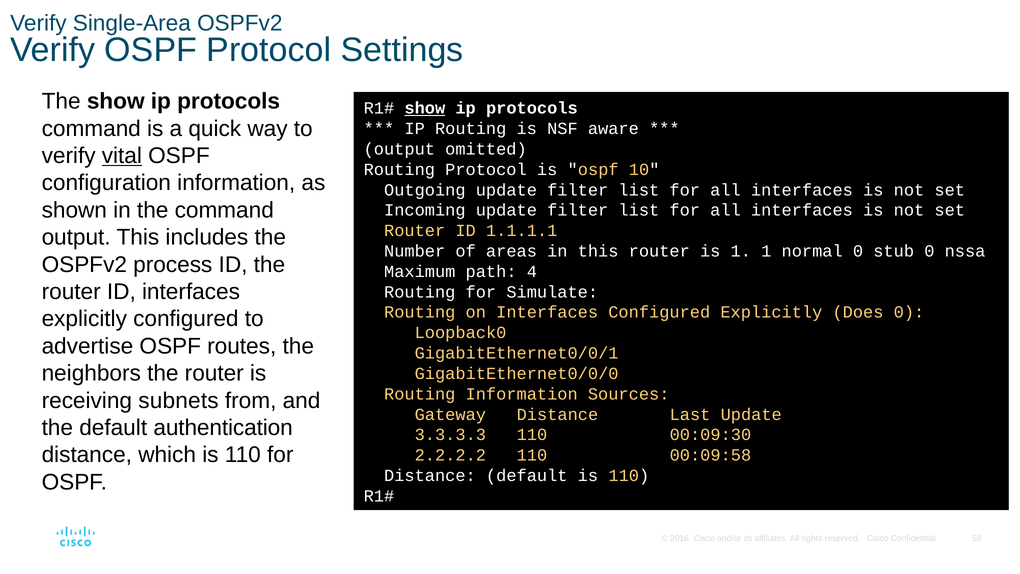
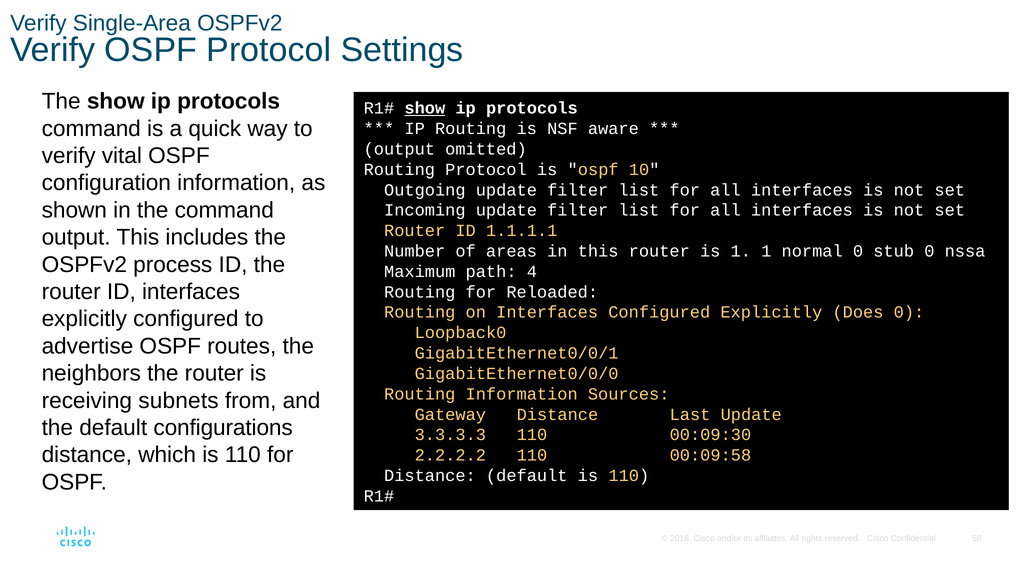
vital underline: present -> none (122, 156)
Simulate: Simulate -> Reloaded (552, 292)
authentication: authentication -> configurations (223, 428)
